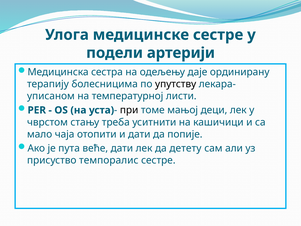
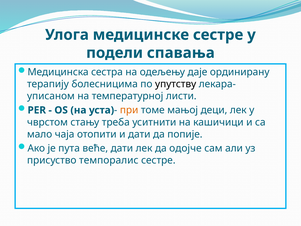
артерији: артерији -> спавања (181, 53)
при colour: black -> orange (129, 110)
детету: детету -> одојче (185, 148)
